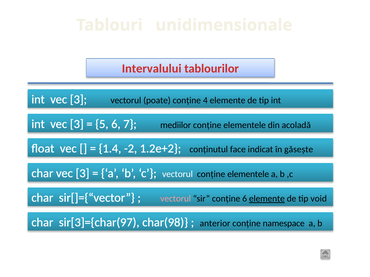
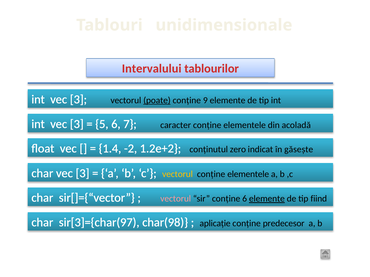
poate underline: none -> present (157, 101)
4: 4 -> 9 (205, 101)
mediilor: mediilor -> caracter (176, 125)
face: face -> zero (238, 150)
vectorul colour: white -> yellow (177, 175)
void: void -> fiind (319, 199)
anterior: anterior -> aplicație (215, 224)
namespace: namespace -> predecesor (284, 224)
